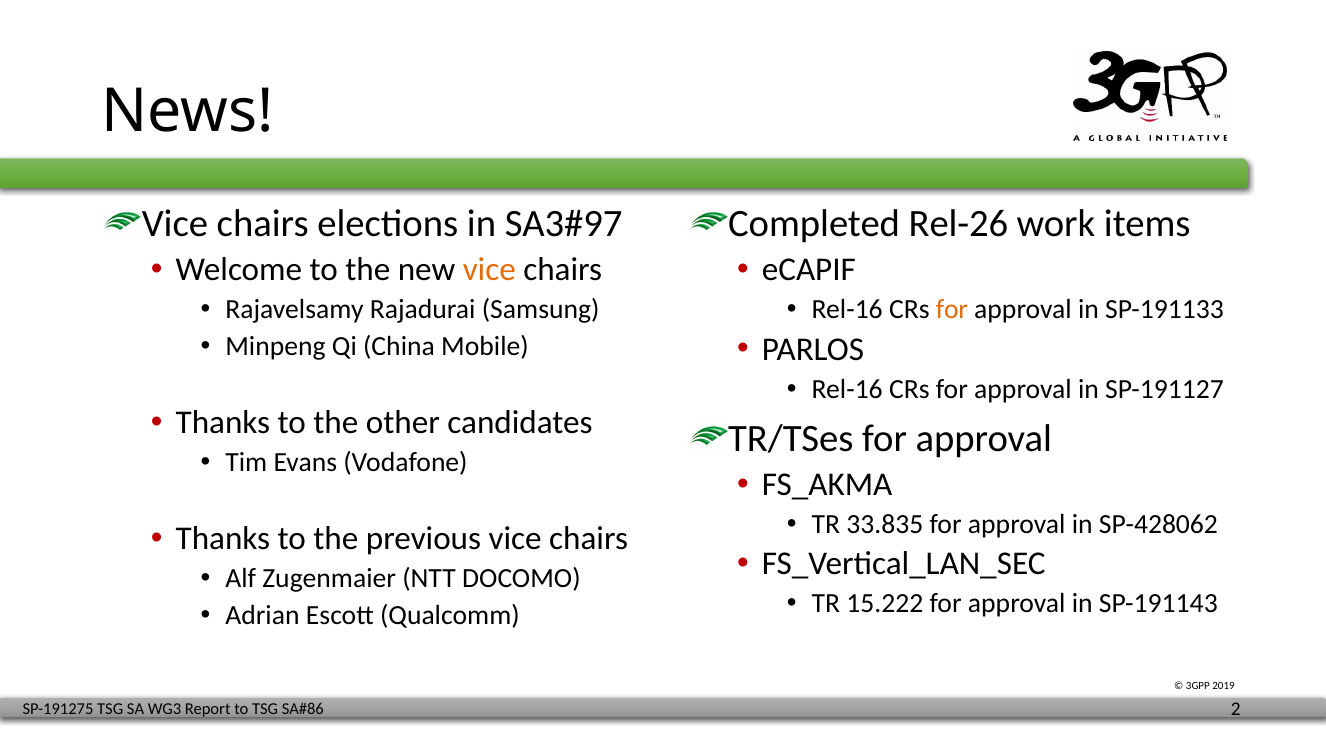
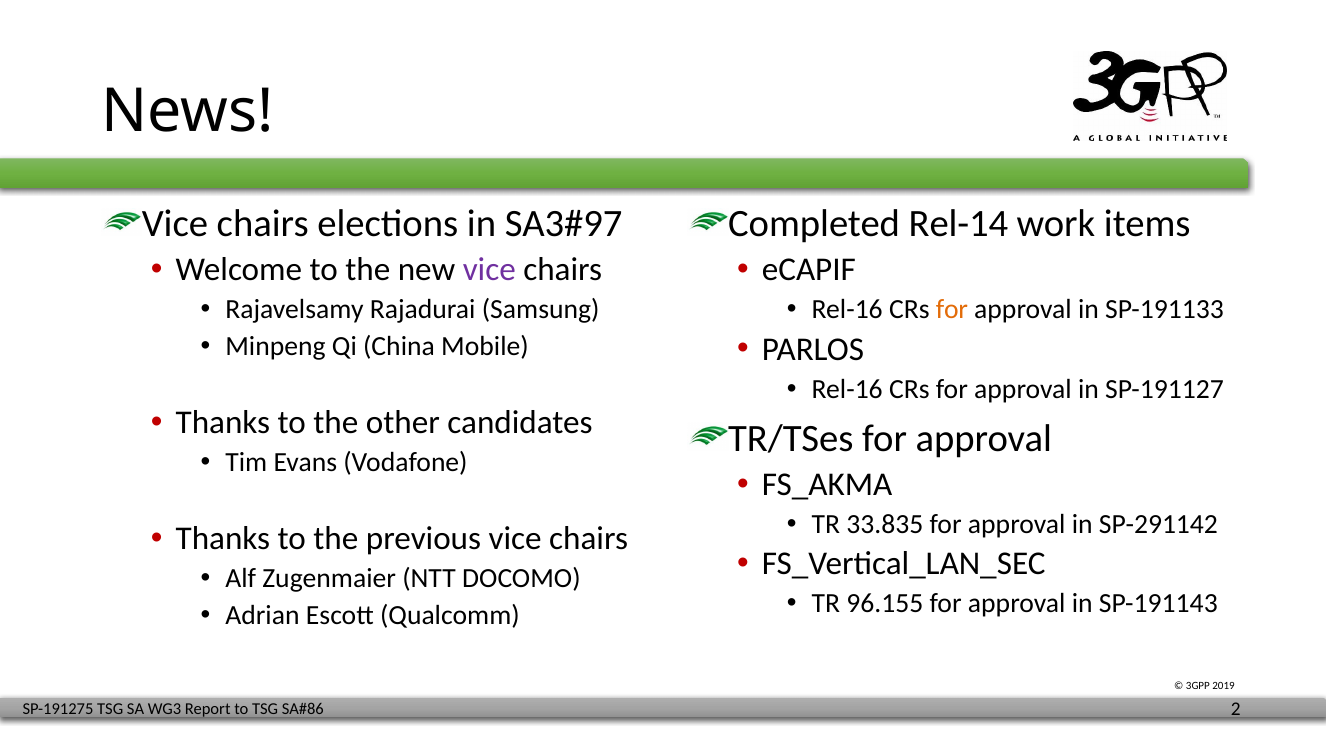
Rel-26: Rel-26 -> Rel-14 (958, 224)
vice colour: orange -> purple (489, 270)
SP-428062: SP-428062 -> SP-291142 (1158, 524)
15.222: 15.222 -> 96.155 (885, 603)
